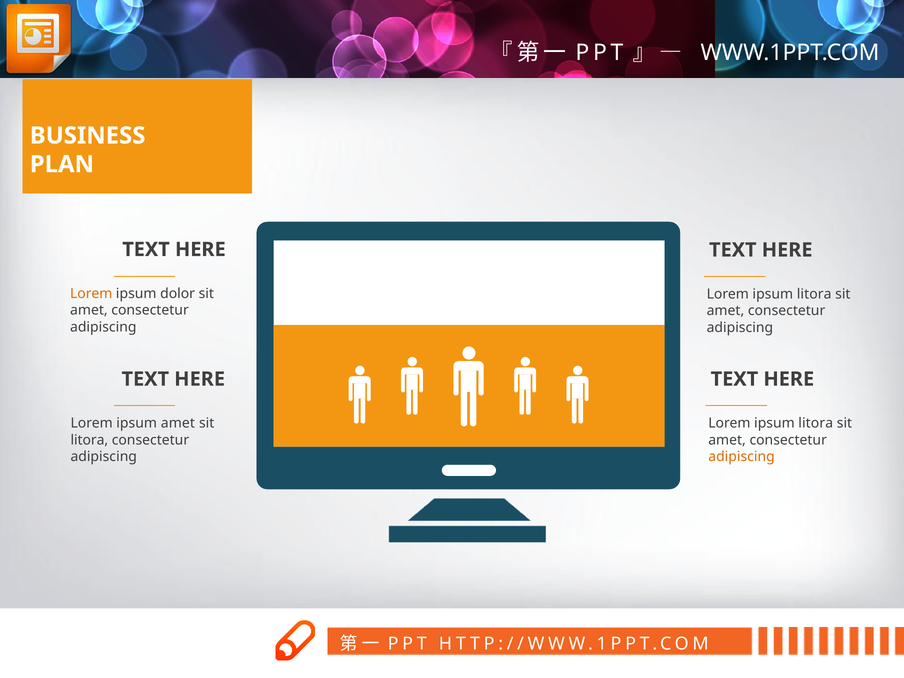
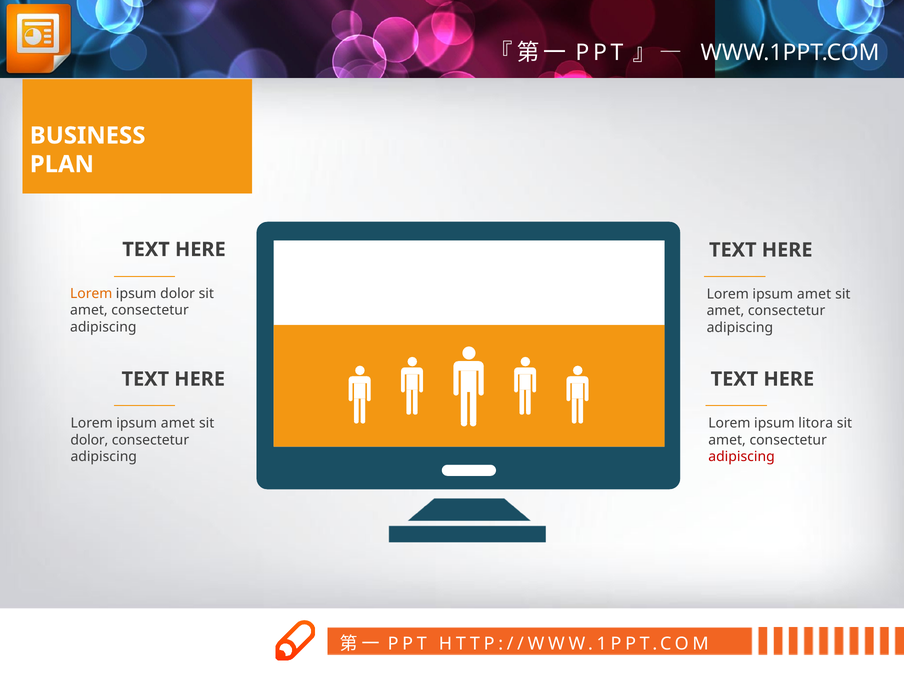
litora: litora -> amet (814, 294)
litora: litora -> dolor (89, 440)
adipiscing colour: orange -> red (742, 457)
